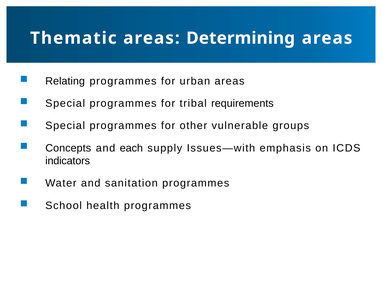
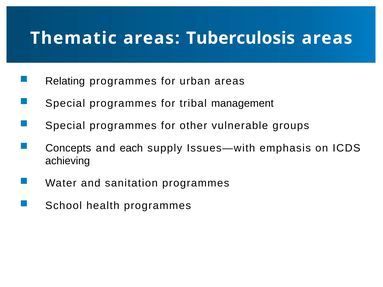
Determining: Determining -> Tuberculosis (241, 38)
requirements: requirements -> management (242, 103)
indicators: indicators -> achieving (68, 161)
